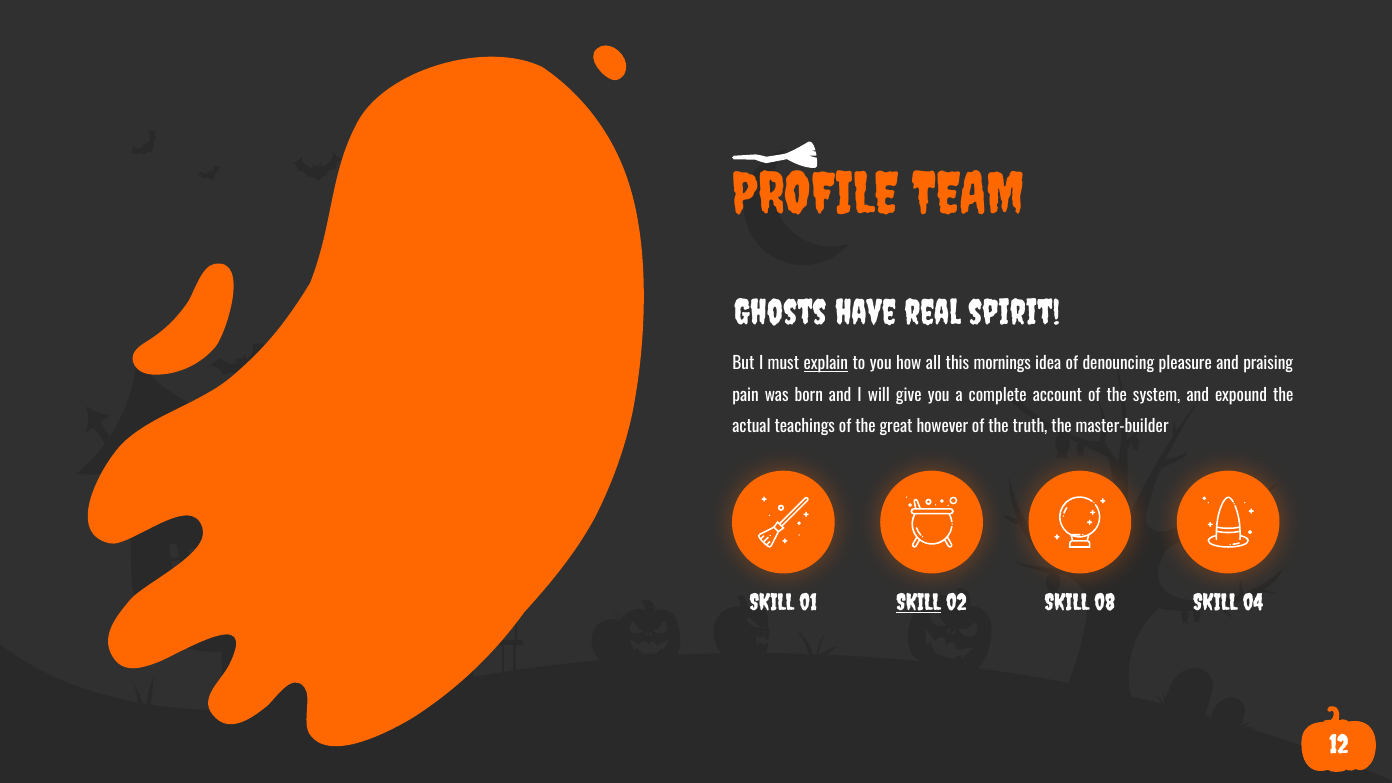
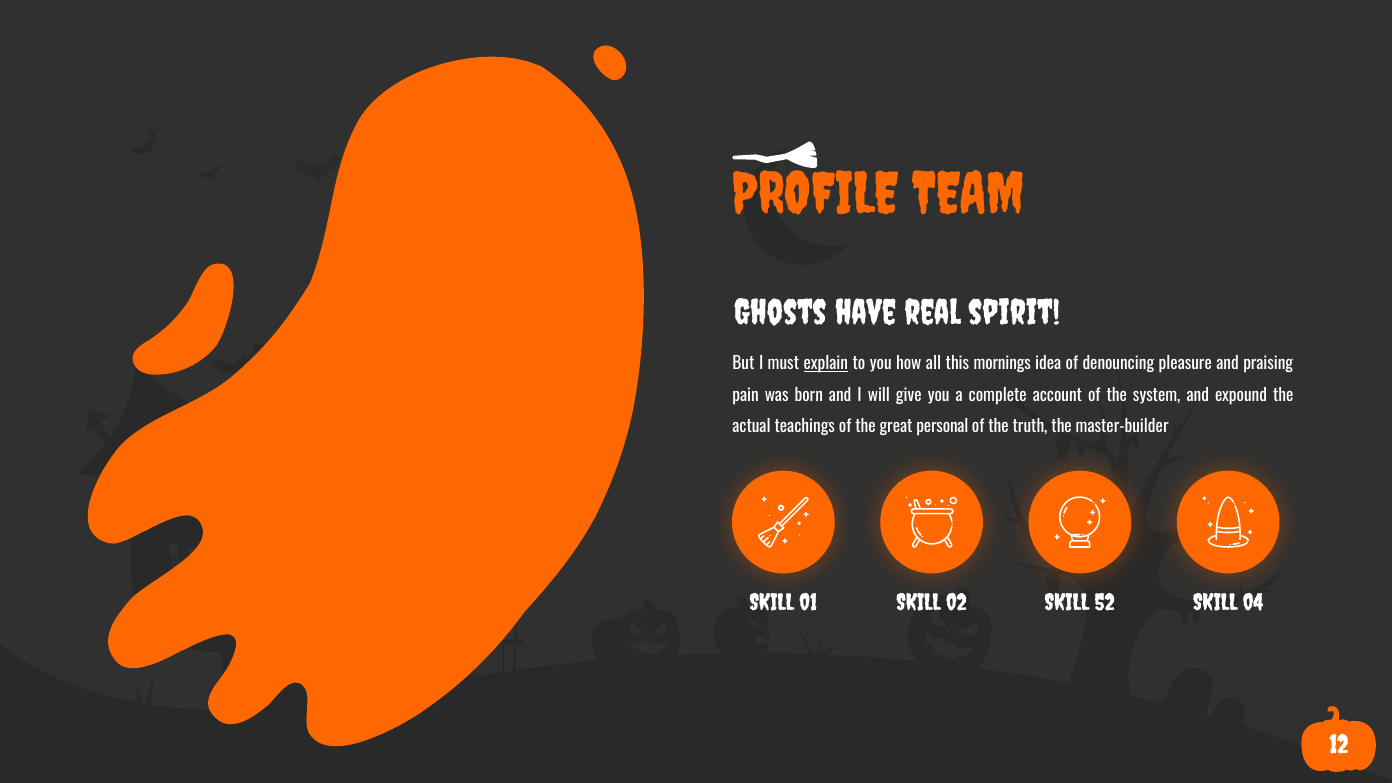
however: however -> personal (942, 427)
SKILL underline: present -> none (919, 603)
08: 08 -> 52 (1105, 603)
